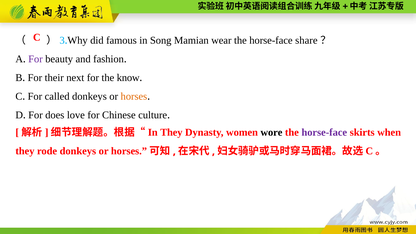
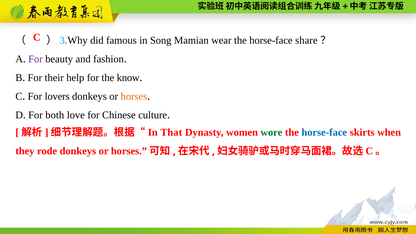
next: next -> help (75, 78)
called: called -> lovers (57, 96)
does: does -> both (55, 115)
In They: They -> That (171, 133)
wore colour: black -> green (271, 133)
horse-face colour: purple -> blue (324, 133)
